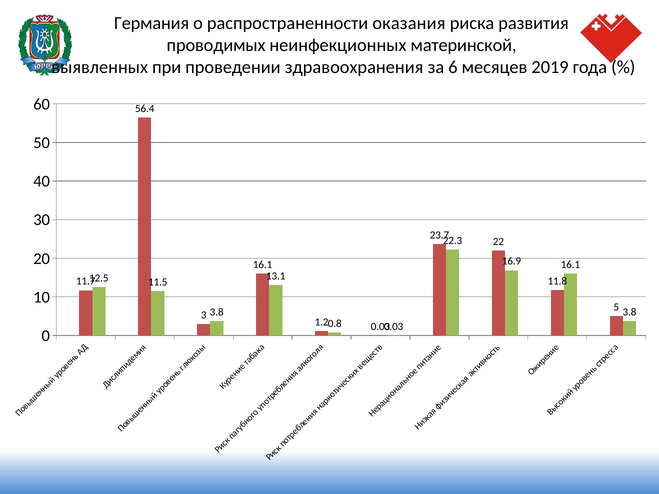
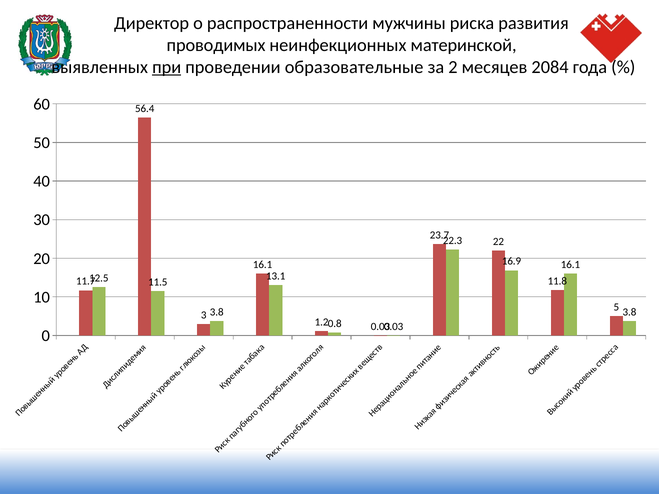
Германия: Германия -> Директор (152, 23)
оказания: оказания -> мужчины (409, 23)
при underline: none -> present (167, 67)
здравоохранения: здравоохранения -> образовательные (354, 67)
6: 6 -> 2 (453, 67)
2019: 2019 -> 2084 (550, 67)
